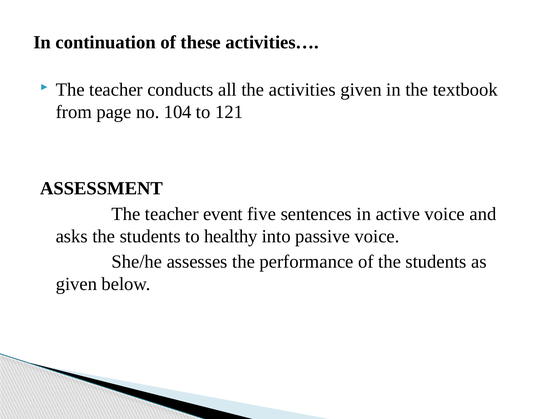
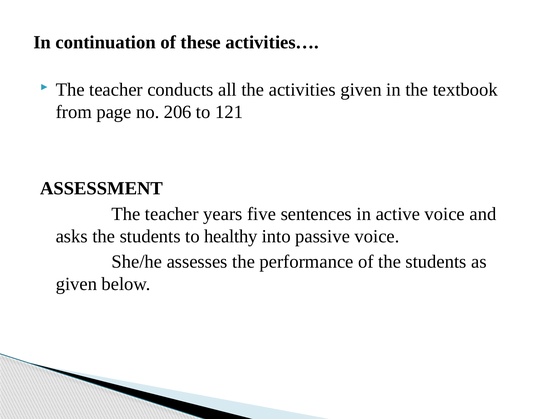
104: 104 -> 206 (178, 112)
event: event -> years (223, 214)
